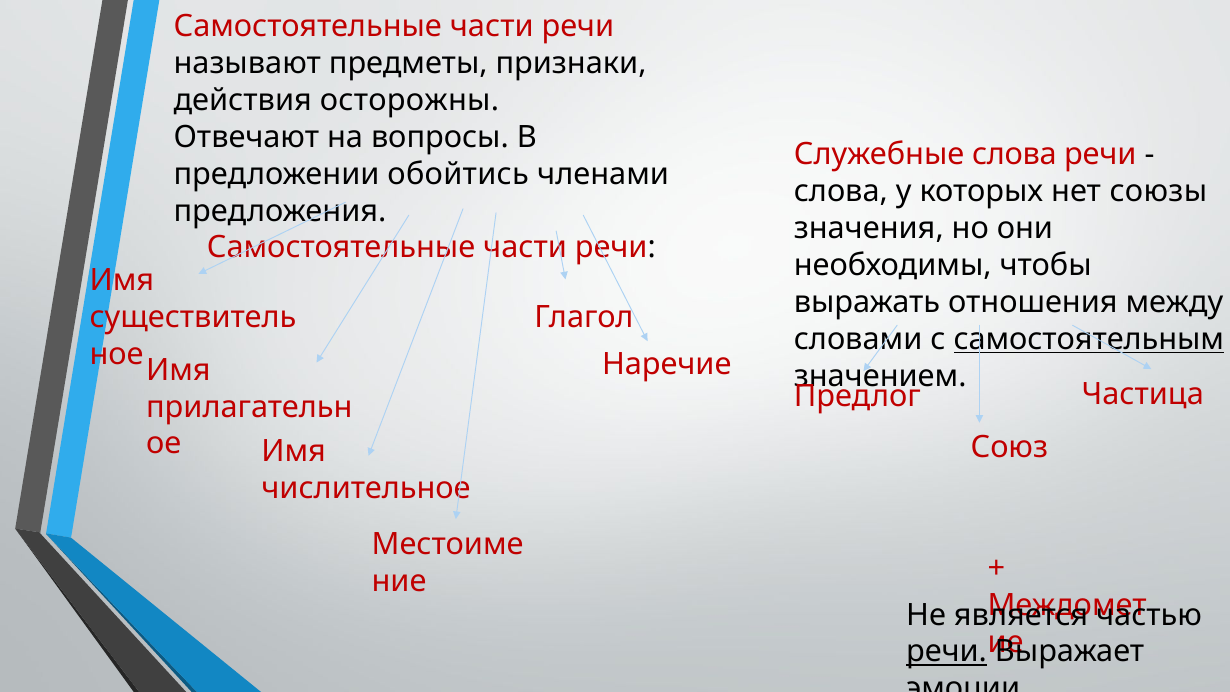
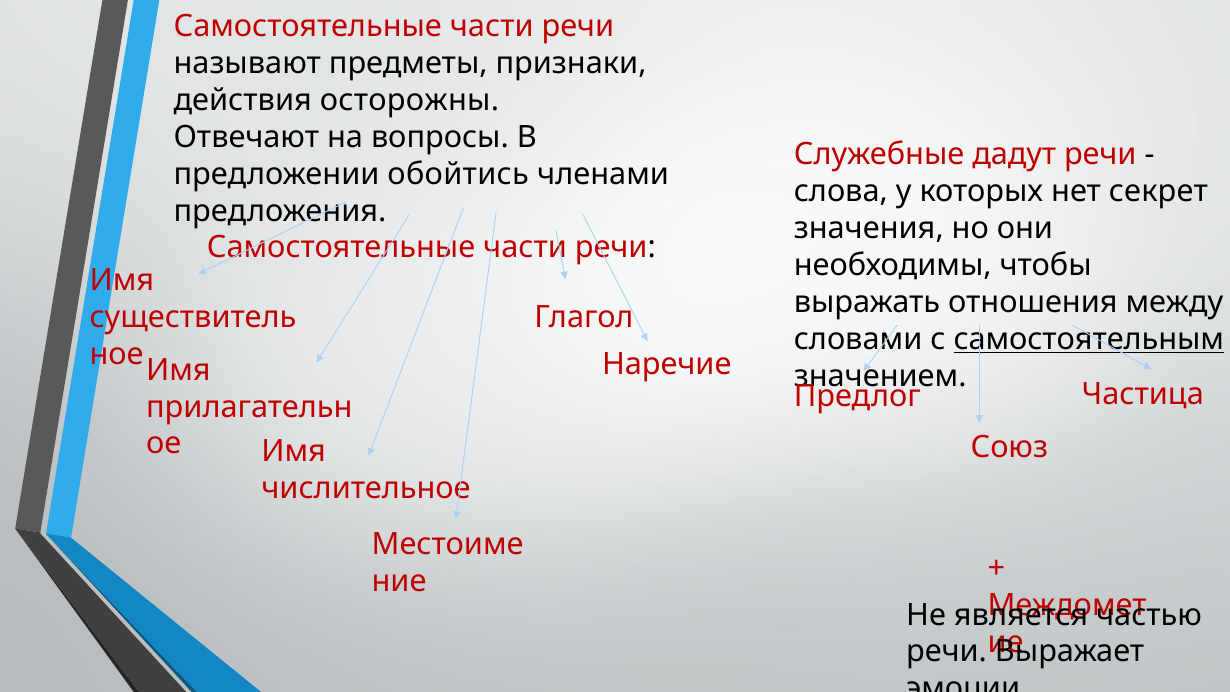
Служебные слова: слова -> дадут (1014, 155)
союзы: союзы -> секрет (1158, 192)
речи underline: present -> none (947, 652)
